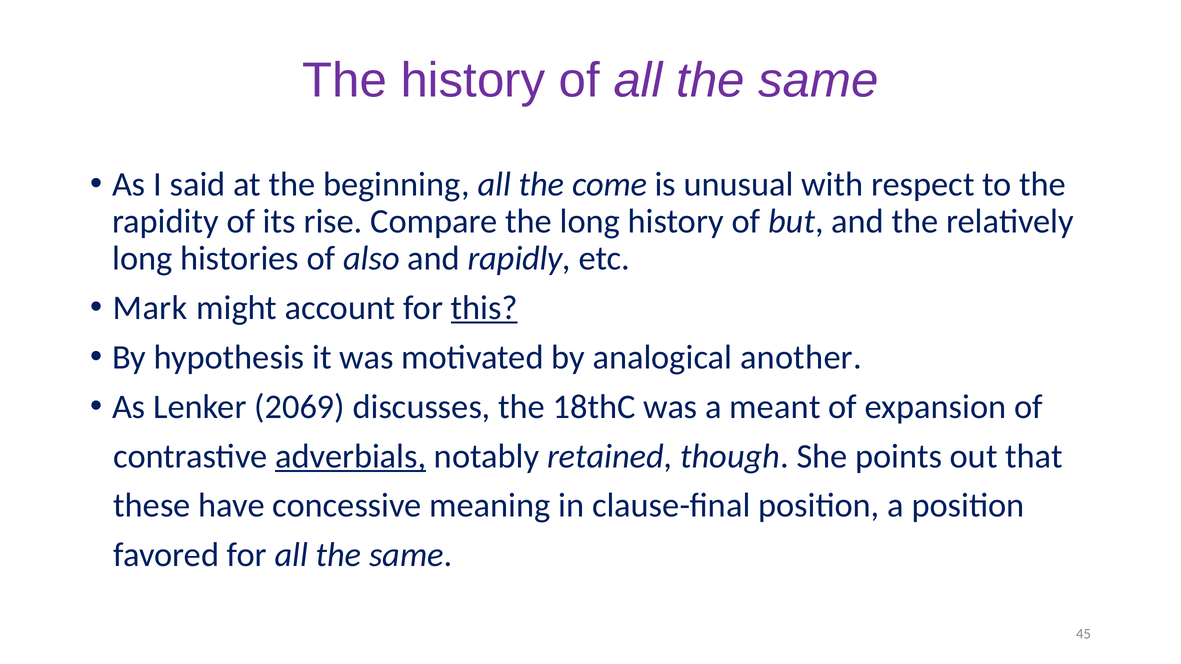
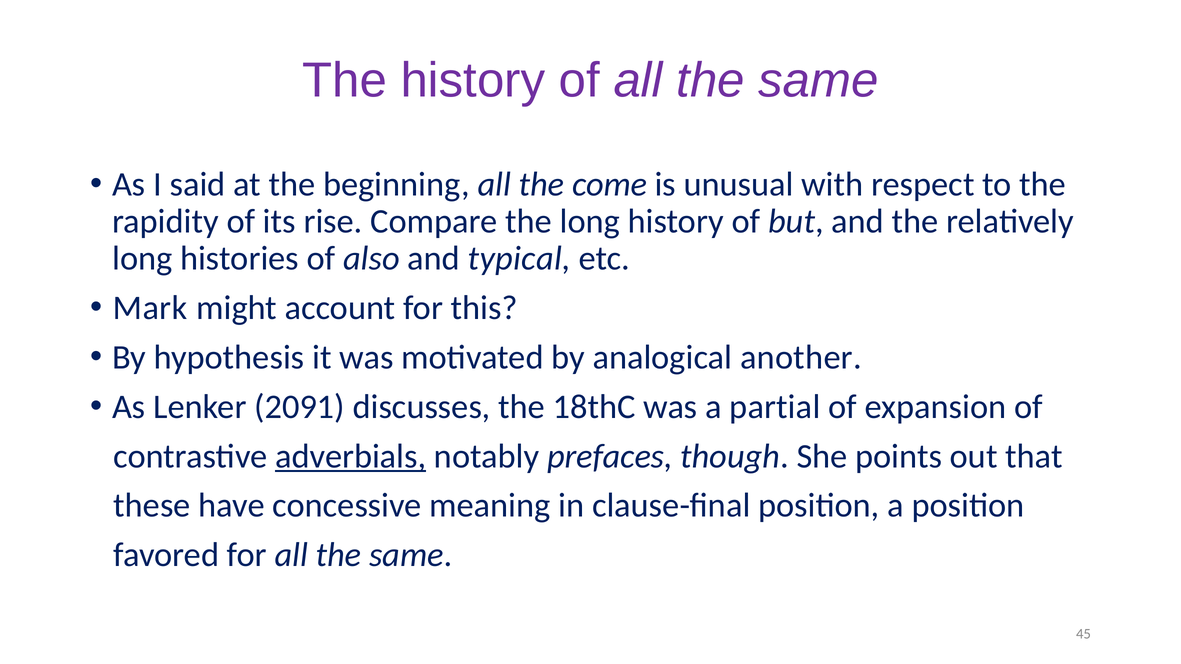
rapidly: rapidly -> typical (519, 259)
this underline: present -> none (484, 308)
2069: 2069 -> 2091 (300, 407)
meant: meant -> partial (775, 407)
retained: retained -> prefaces (610, 456)
